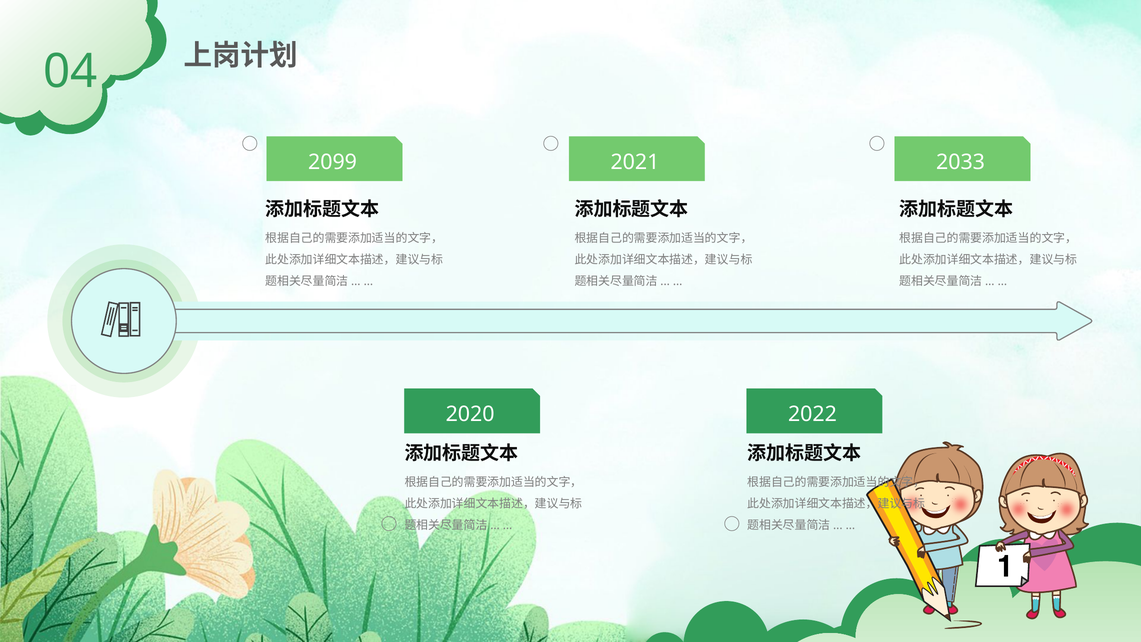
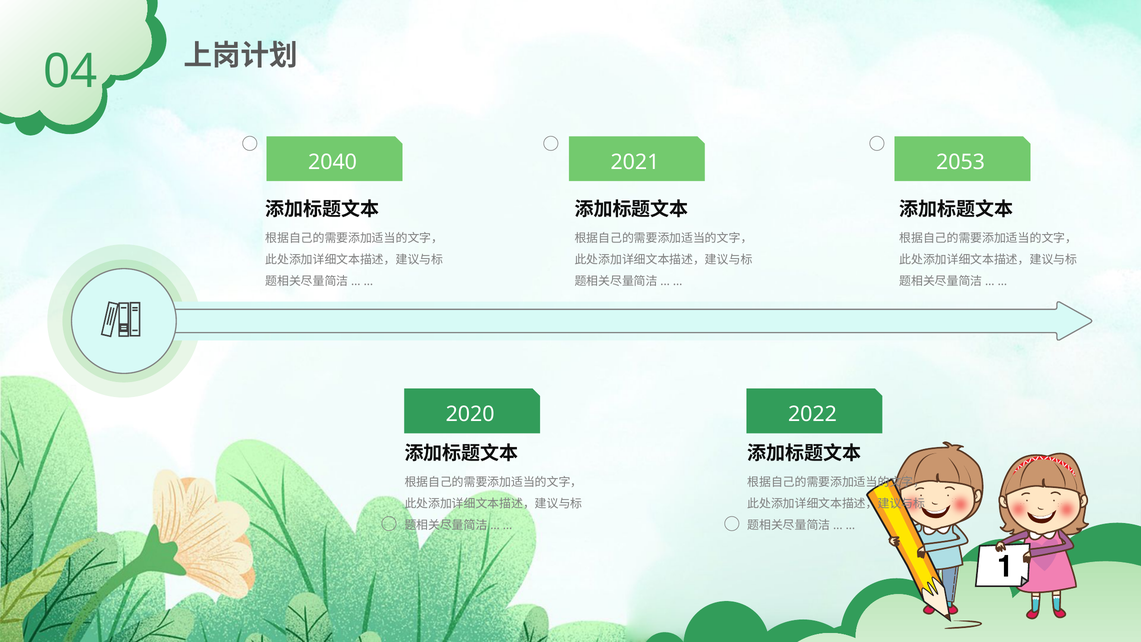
2099: 2099 -> 2040 (333, 162)
2033: 2033 -> 2053 (961, 162)
